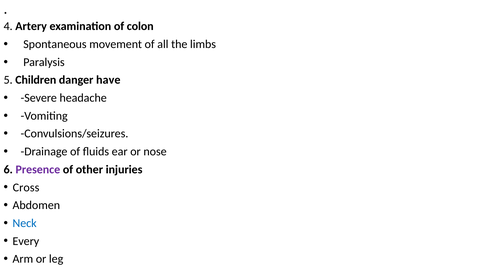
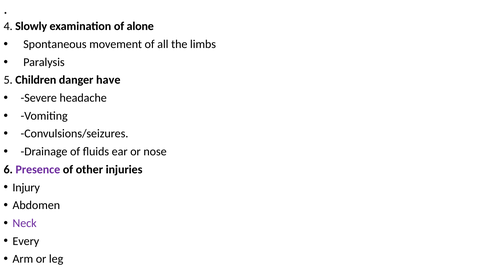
Artery: Artery -> Slowly (31, 26)
colon: colon -> alone (140, 26)
Cross: Cross -> Injury (26, 187)
Neck colour: blue -> purple (25, 223)
